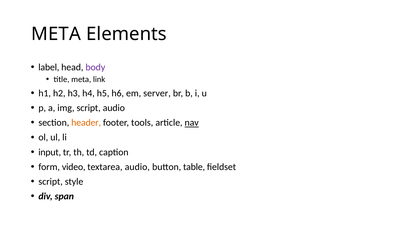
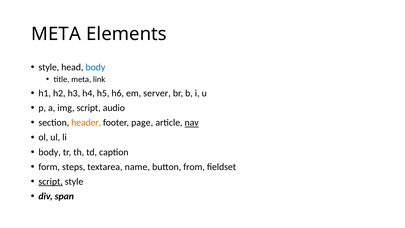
label: label -> style (49, 67)
body colour: purple -> blue (95, 67)
tools: tools -> page (142, 123)
input: input -> body (50, 152)
video: video -> steps (74, 167)
textarea audio: audio -> name (137, 167)
table: table -> from (194, 167)
script underline: none -> present (51, 181)
